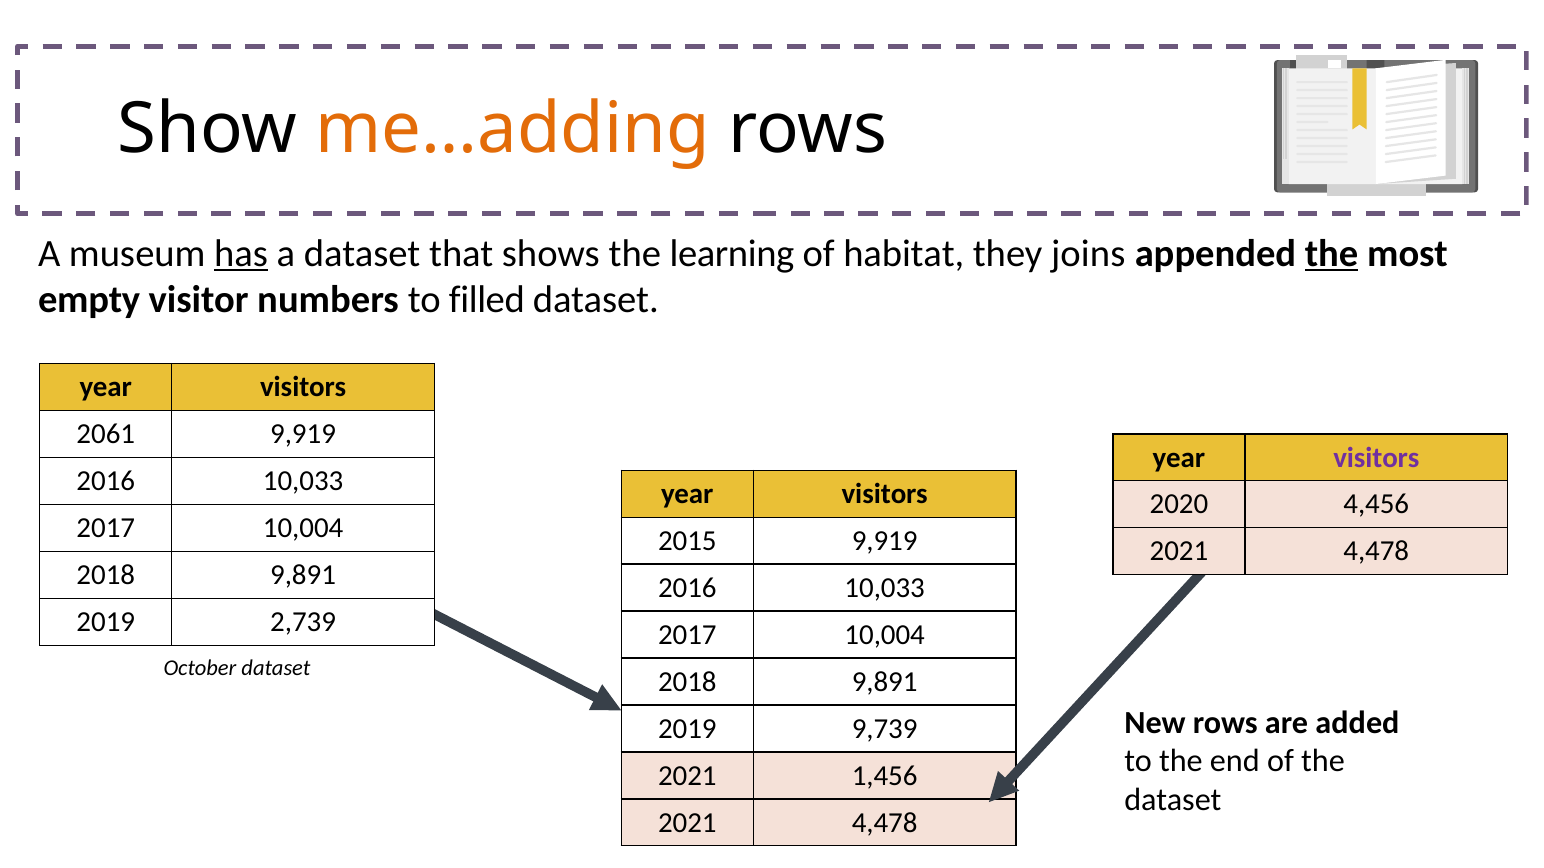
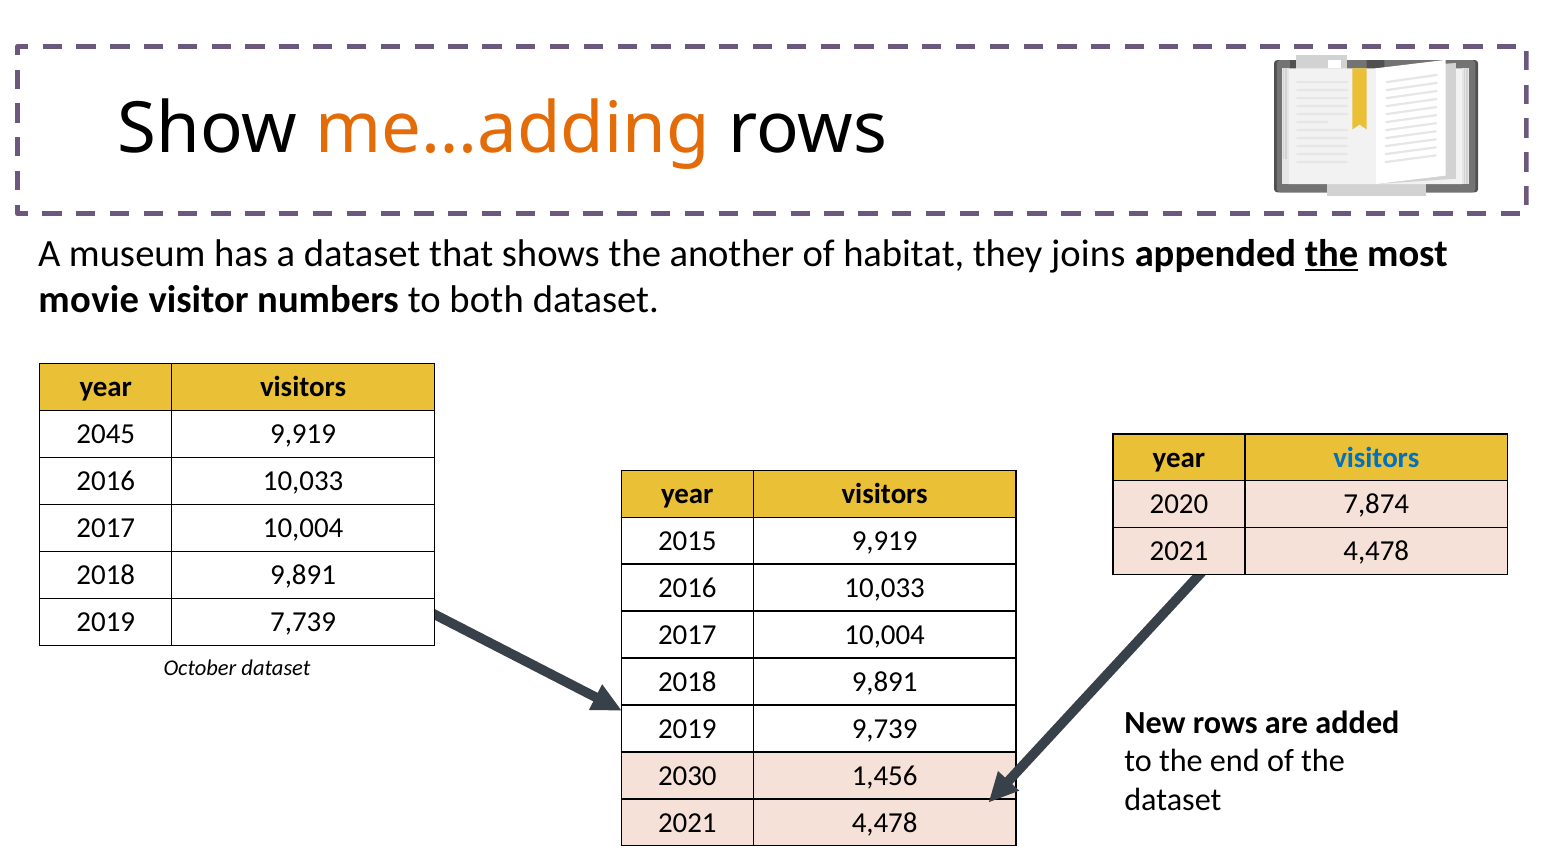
has underline: present -> none (241, 254)
learning: learning -> another (732, 254)
empty: empty -> movie (89, 300)
filled: filled -> both (487, 300)
2061: 2061 -> 2045 (106, 435)
visitors colour: purple -> blue (1376, 458)
4,456: 4,456 -> 7,874 (1376, 504)
2,739: 2,739 -> 7,739 (303, 622)
2021: 2021 -> 2030 (687, 776)
